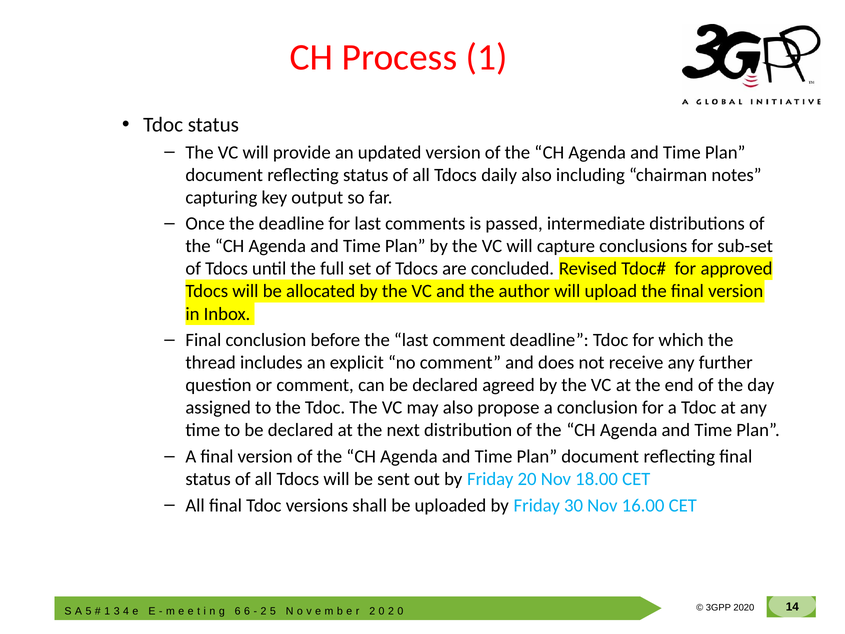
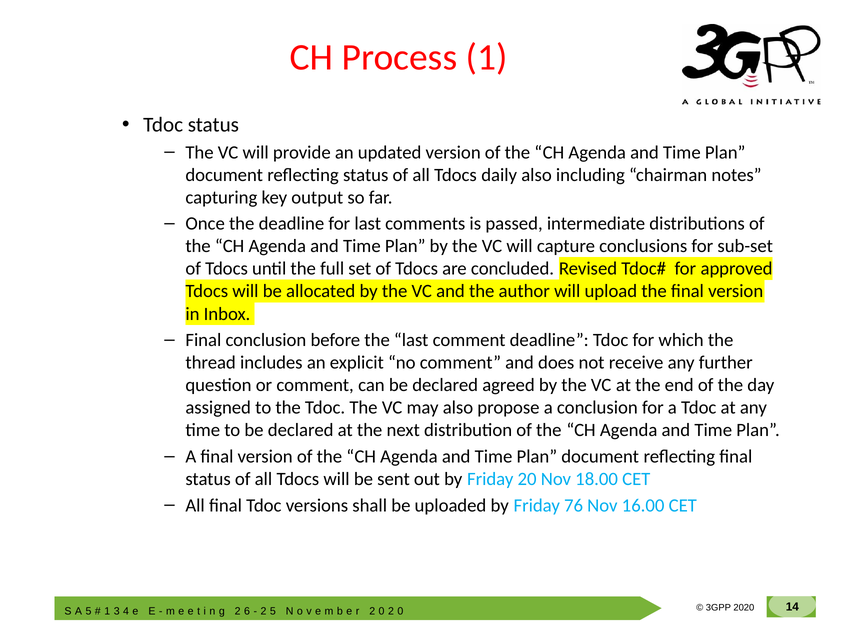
30: 30 -> 76 (574, 505)
6: 6 -> 2 (238, 611)
